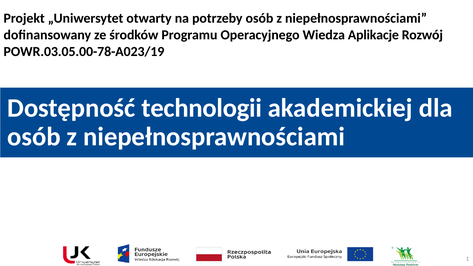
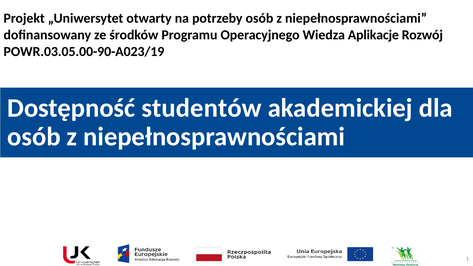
POWR.03.05.00-78-A023/19: POWR.03.05.00-78-A023/19 -> POWR.03.05.00-90-A023/19 (84, 51)
technologii: technologii -> studentów (201, 108)
